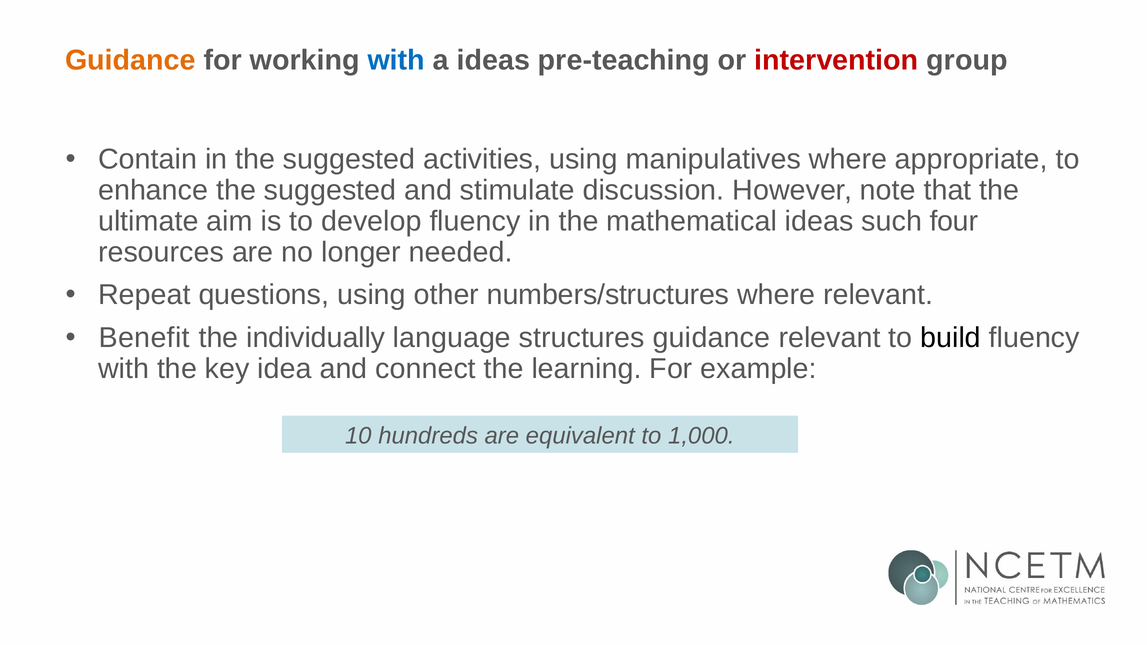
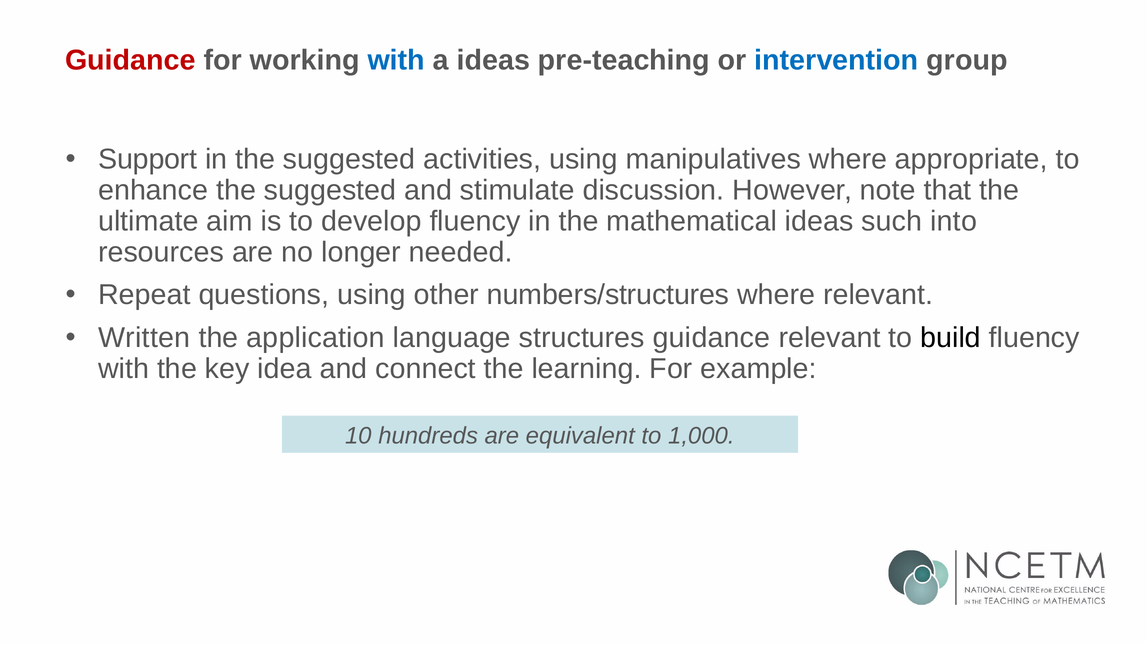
Guidance colour: orange -> red (130, 60)
intervention colour: red -> blue (836, 60)
Contain: Contain -> Support (148, 159)
four: four -> into (954, 221)
Benefit: Benefit -> Written (144, 338)
individually: individually -> application (316, 338)
